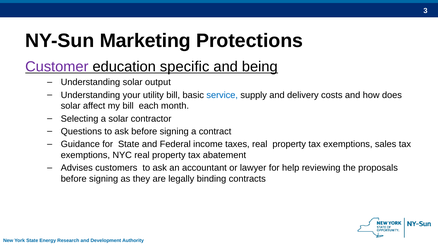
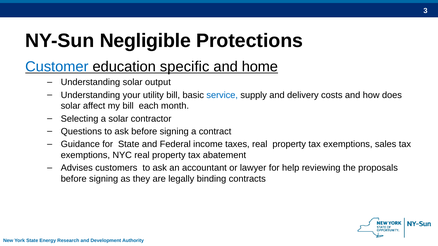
Marketing: Marketing -> Negligible (145, 41)
Customer colour: purple -> blue (57, 67)
being: being -> home (260, 67)
